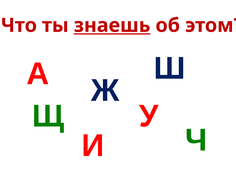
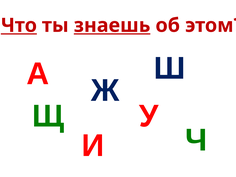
Что underline: none -> present (19, 25)
